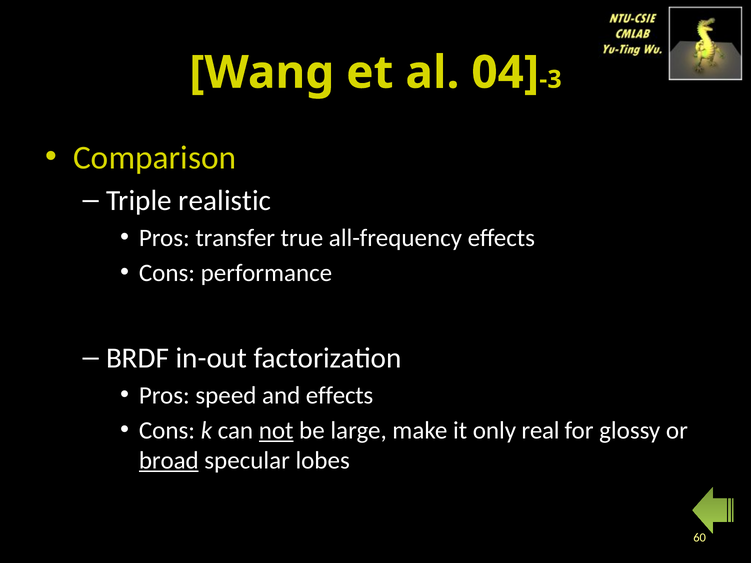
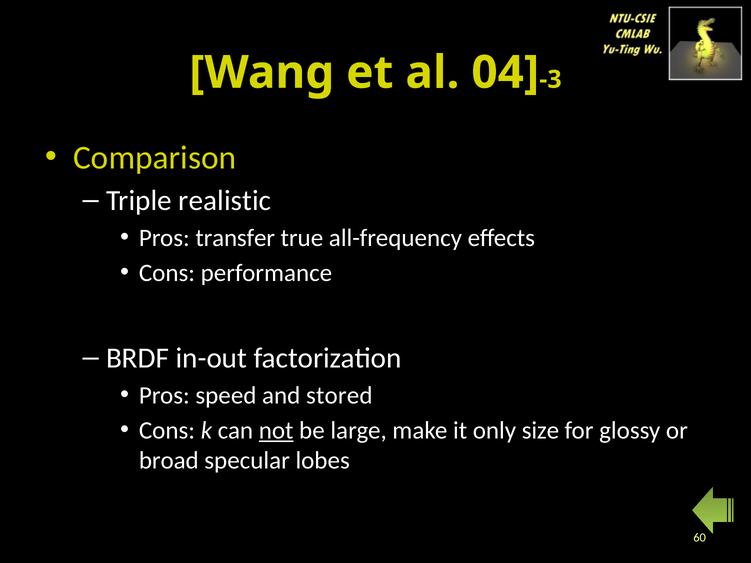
and effects: effects -> stored (339, 396)
real: real -> size (540, 431)
broad underline: present -> none (169, 461)
